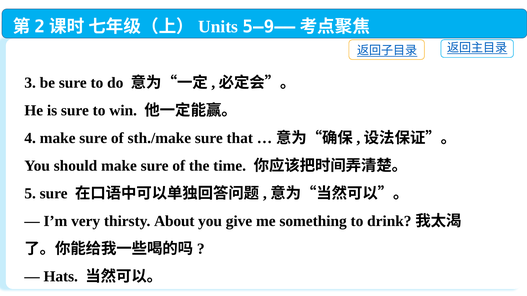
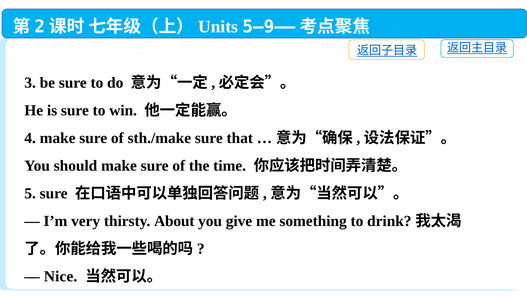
Hats: Hats -> Nice (61, 277)
